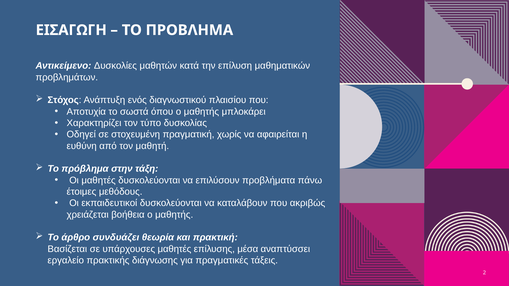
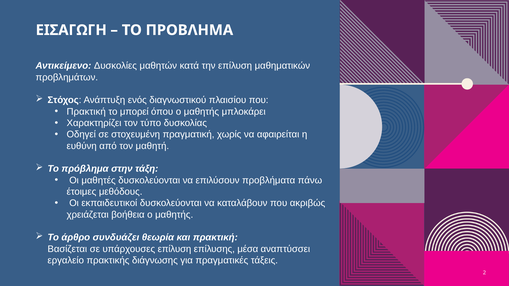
Αποτυχία: Αποτυχία -> Πρακτική (86, 112)
σωστά: σωστά -> μπορεί (134, 112)
υπάρχουσες μαθητές: μαθητές -> επίλυση (174, 249)
